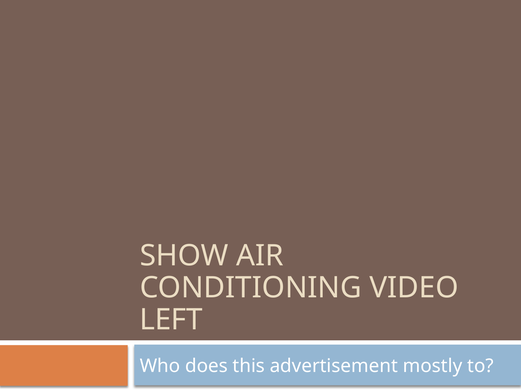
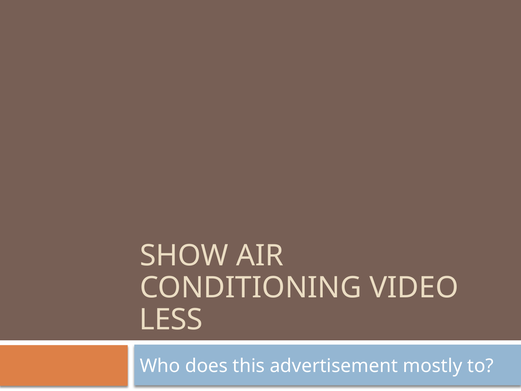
LEFT: LEFT -> LESS (171, 320)
